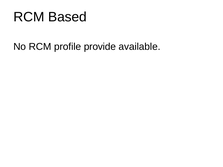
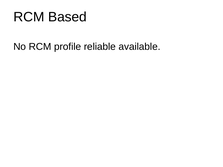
provide: provide -> reliable (100, 47)
